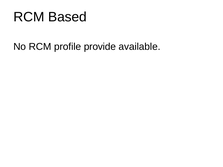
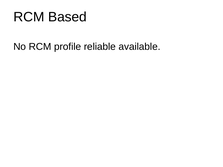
provide: provide -> reliable (100, 47)
